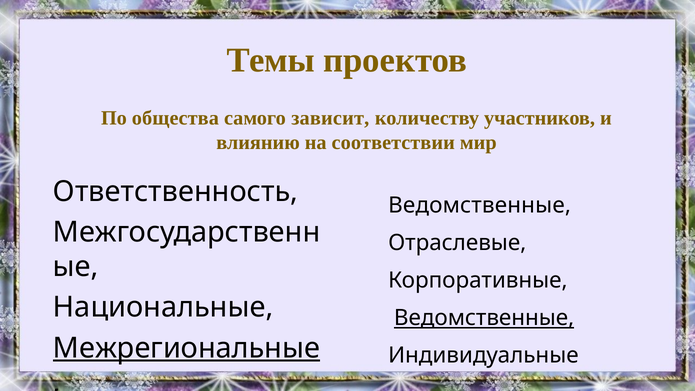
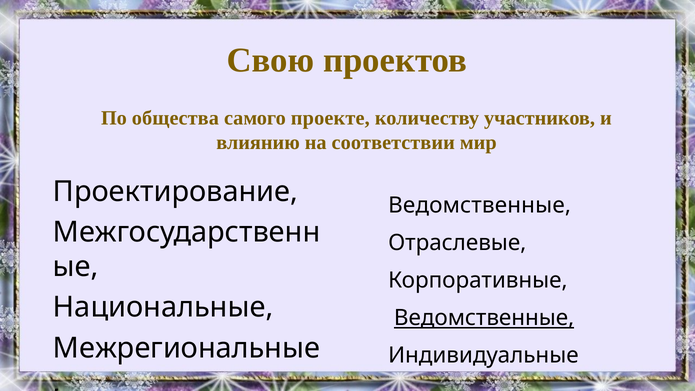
Темы: Темы -> Свою (271, 60)
зависит: зависит -> проекте (330, 118)
Ответственность: Ответственность -> Проектирование (176, 192)
Межрегиональные underline: present -> none (187, 348)
